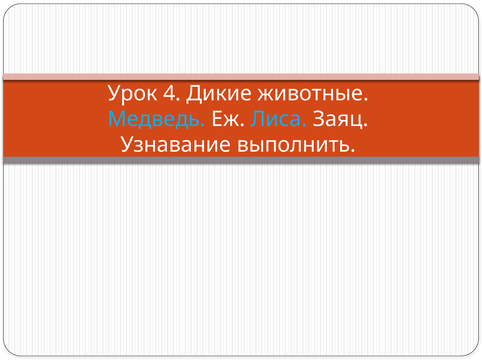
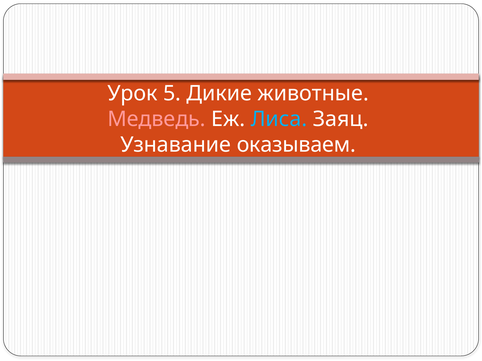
4: 4 -> 5 (172, 94)
Медведь colour: light blue -> pink (157, 119)
выполнить: выполнить -> оказываем (296, 145)
